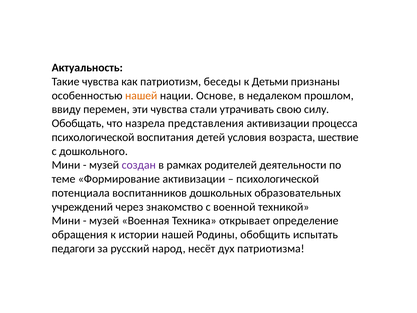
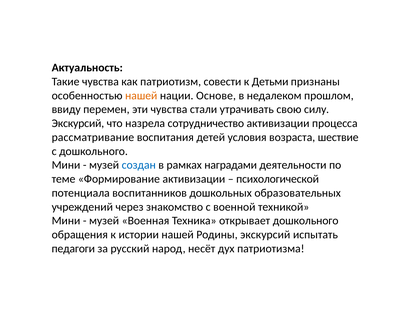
беседы: беседы -> совести (222, 82)
Обобщать: Обобщать -> Экскурсий (78, 123)
представления: представления -> сотрудничество (206, 123)
психологической: психологической -> рассматривание (93, 137)
создан colour: purple -> blue (139, 165)
родителей: родителей -> наградами (231, 165)
открывает определение: определение -> дошкольного (306, 221)
Родины обобщить: обобщить -> экскурсий (265, 235)
